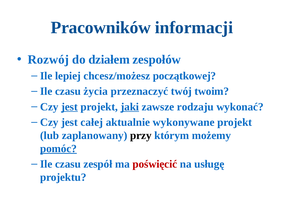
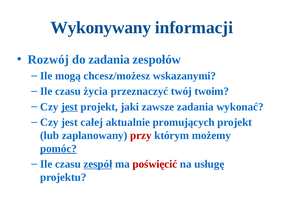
Pracowników: Pracowników -> Wykonywany (101, 27)
do działem: działem -> zadania (109, 60)
lepiej: lepiej -> mogą (68, 76)
początkowej: początkowej -> wskazanymi (185, 76)
jaki underline: present -> none (130, 107)
zawsze rodzaju: rodzaju -> zadania (195, 107)
wykonywane: wykonywane -> promujących (184, 122)
przy colour: black -> red (141, 135)
zespół underline: none -> present (98, 164)
